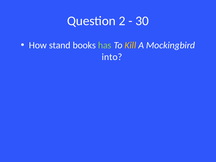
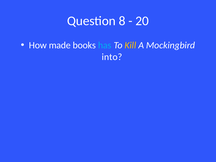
2: 2 -> 8 (122, 21)
30: 30 -> 20 (142, 21)
stand: stand -> made (60, 45)
has colour: light green -> light blue (105, 45)
